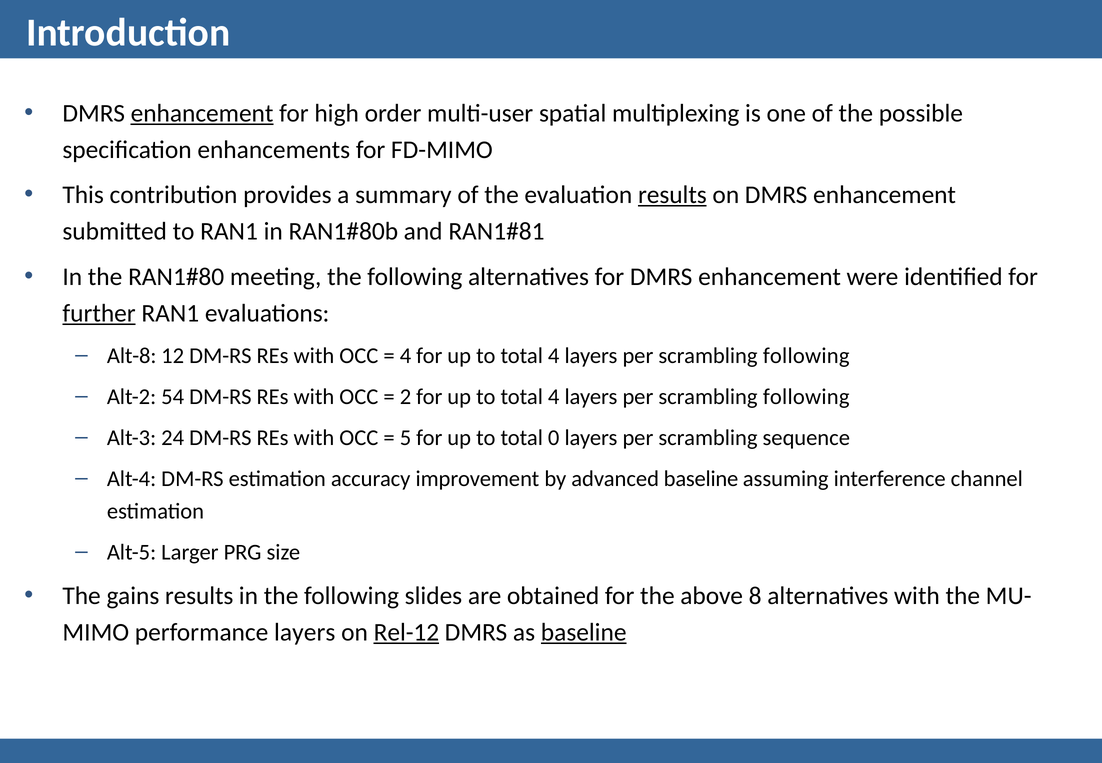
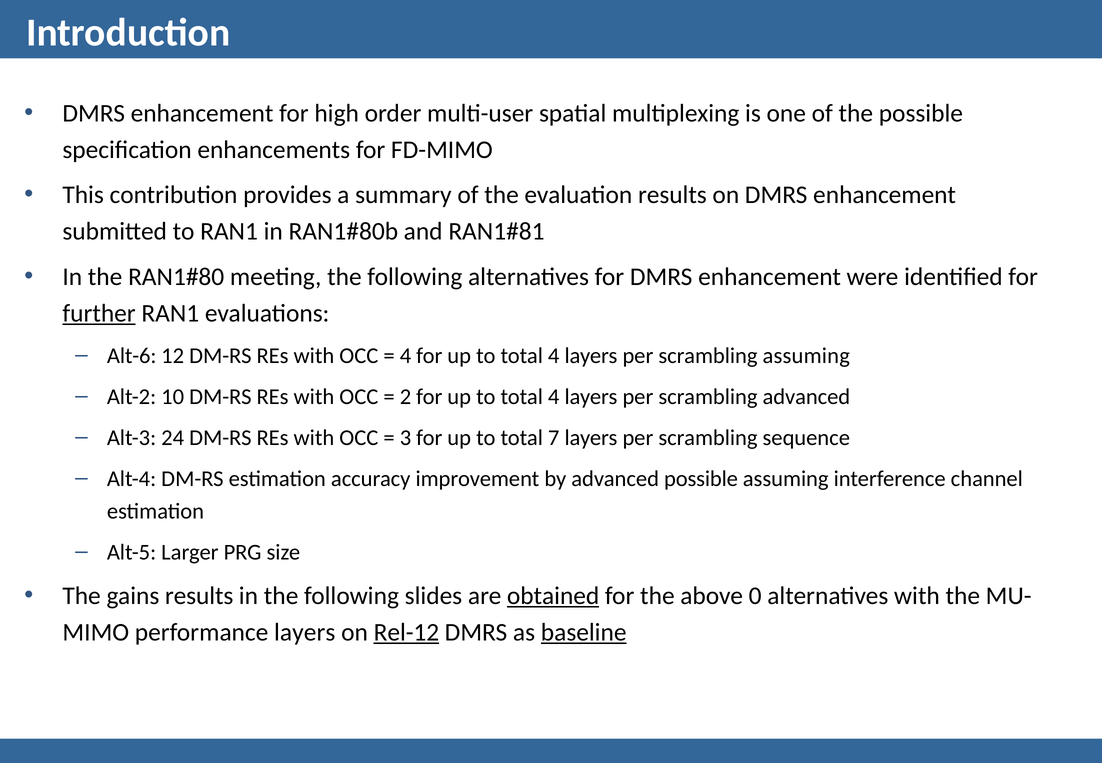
enhancement underline: present -> none (202, 113)
results underline: present -> none (672, 195)
Alt-8: Alt-8 -> Alt-6 (132, 356)
following: following -> assuming (806, 356)
54: 54 -> 10 (173, 397)
following: following -> advanced (806, 397)
5: 5 -> 3 (406, 438)
0: 0 -> 7 (554, 438)
advanced baseline: baseline -> possible (701, 479)
obtained underline: none -> present (553, 596)
8: 8 -> 0 (755, 596)
